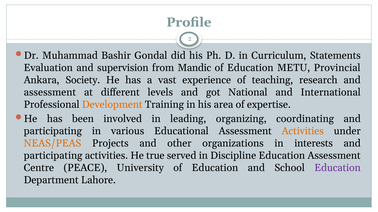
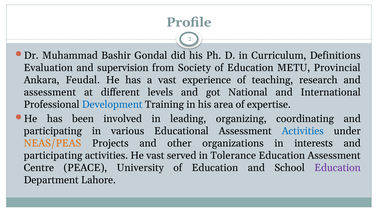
Statements: Statements -> Definitions (335, 56)
Mandic: Mandic -> Society (194, 68)
Society: Society -> Feudal (83, 80)
Development colour: orange -> blue (112, 105)
Activities colour: orange -> blue (303, 131)
He true: true -> vast (155, 156)
Discipline: Discipline -> Tolerance (233, 156)
